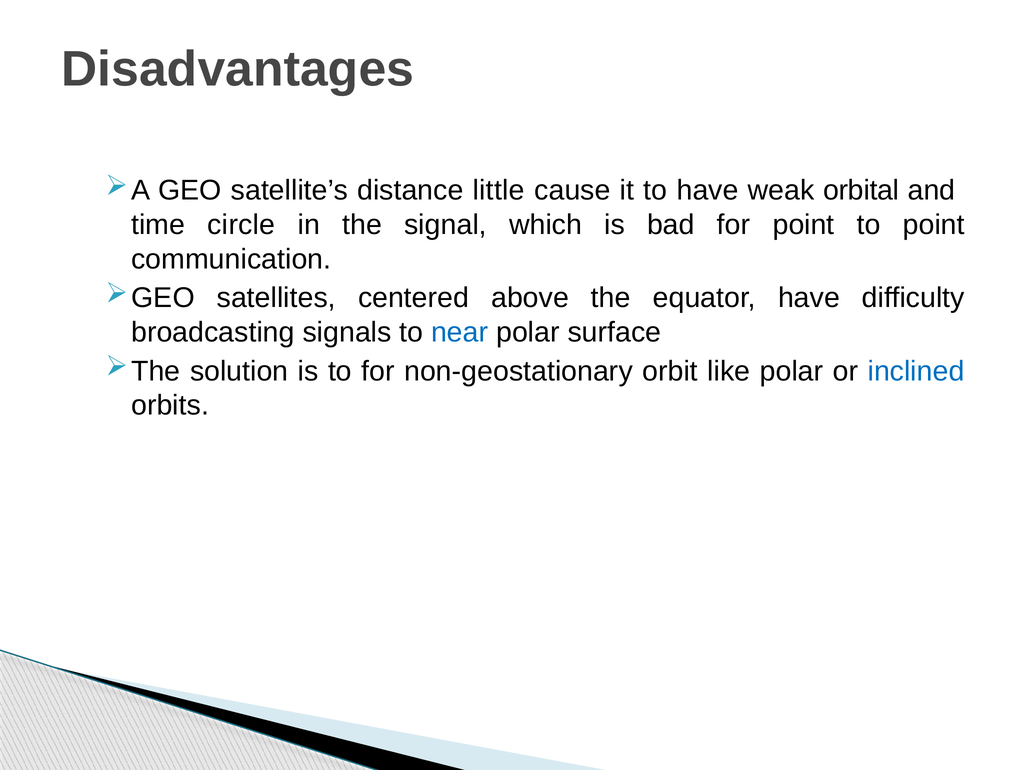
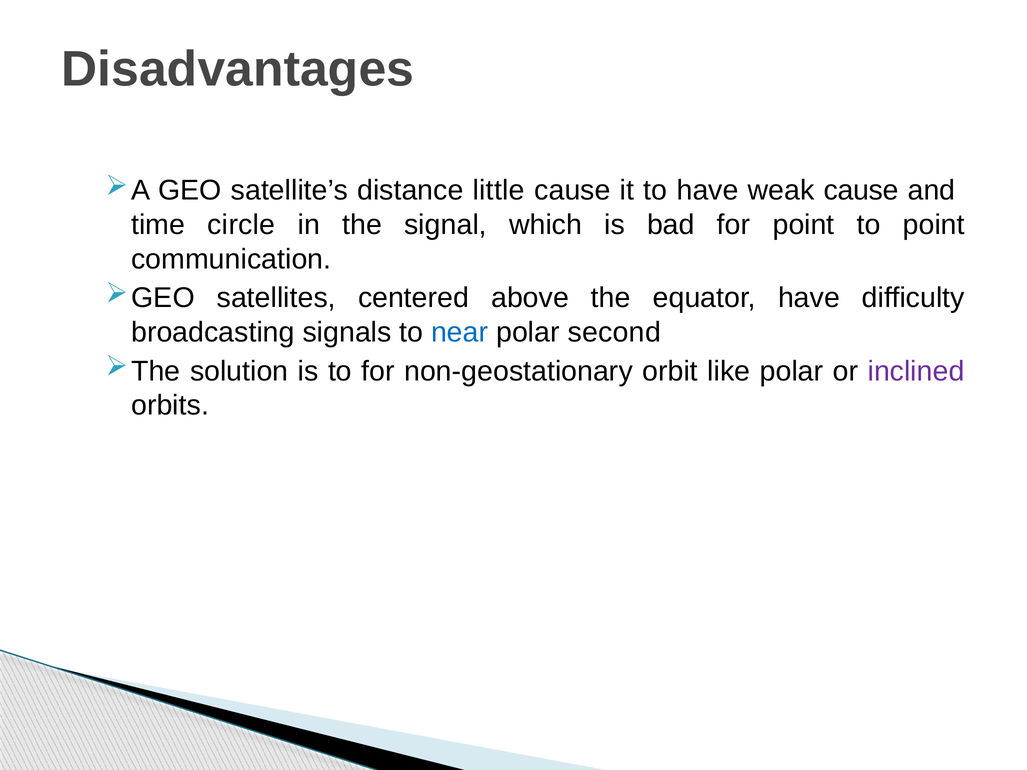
weak orbital: orbital -> cause (861, 191)
surface: surface -> second (614, 332)
inclined colour: blue -> purple (916, 371)
